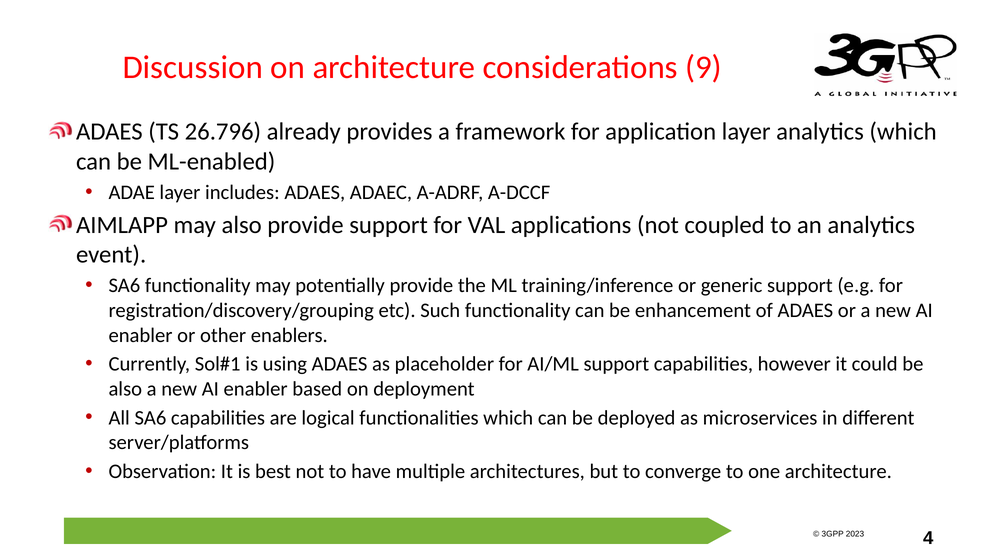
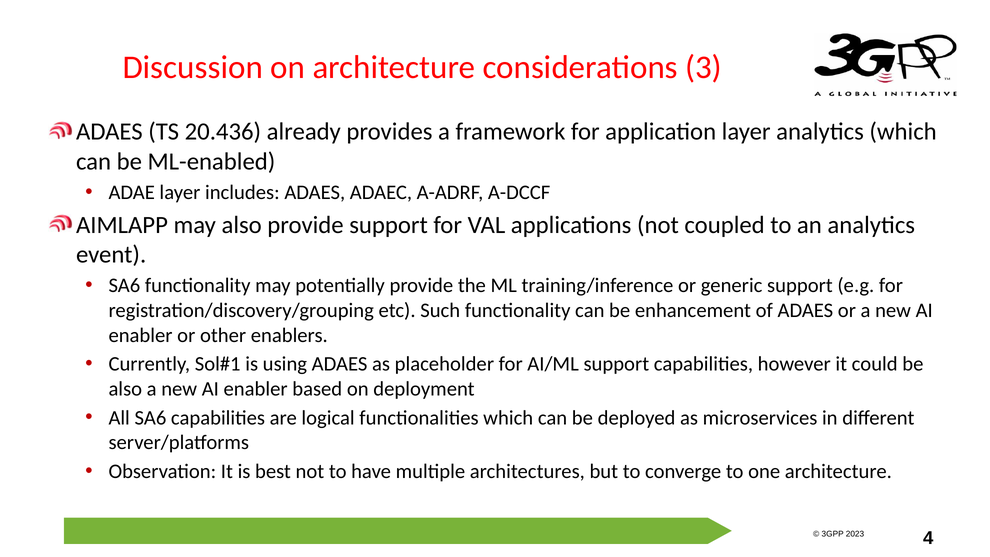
9: 9 -> 3 (704, 67)
26.796: 26.796 -> 20.436 (223, 132)
